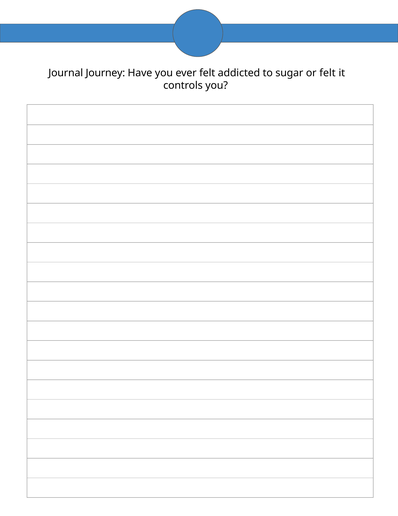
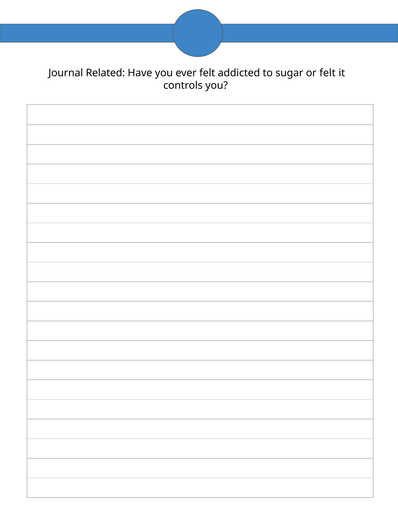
Journey: Journey -> Related (105, 73)
